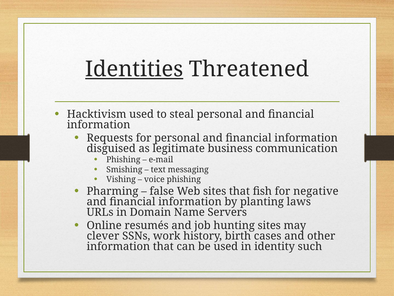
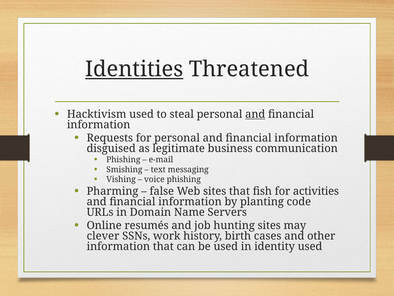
and underline: none -> present (255, 114)
negative: negative -> activities (316, 191)
laws: laws -> code (299, 201)
identity such: such -> used (310, 246)
